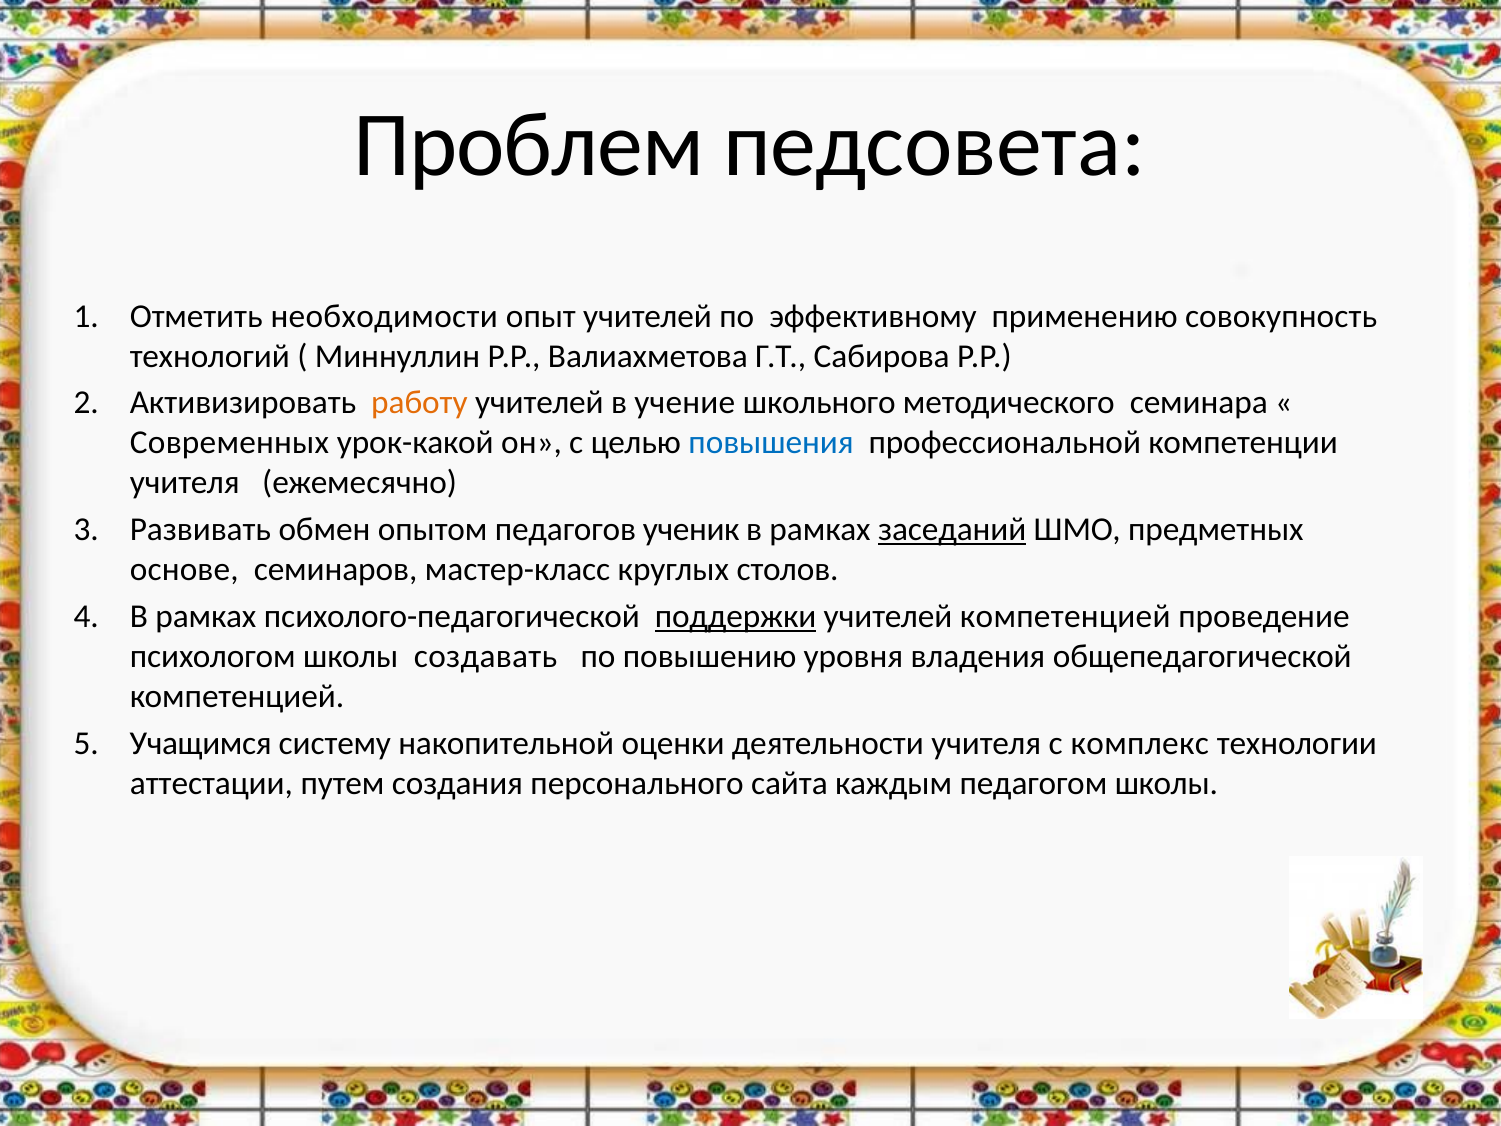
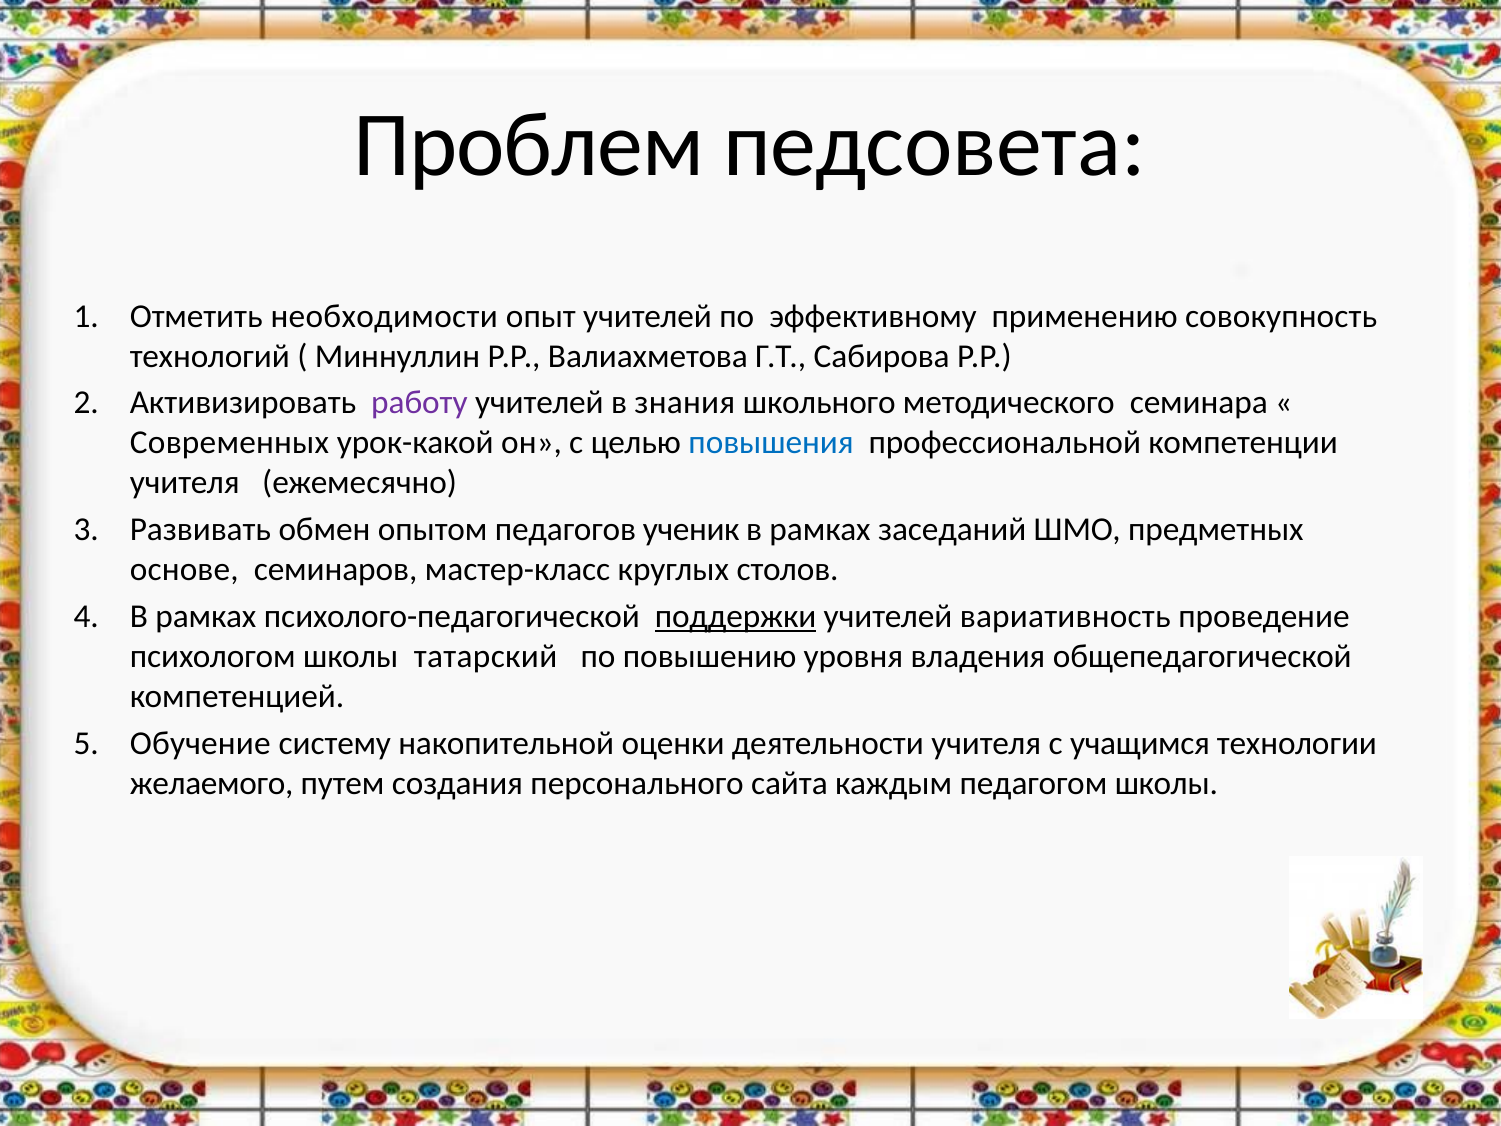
работу colour: orange -> purple (419, 403)
учение: учение -> знания (685, 403)
заседаний underline: present -> none (952, 529)
учителей компетенцией: компетенцией -> вариативность (1065, 616)
создавать: создавать -> татарский (486, 656)
Учащимся: Учащимся -> Обучение (200, 743)
комплекс: комплекс -> учащимся (1140, 743)
аттестации: аттестации -> желаемого (212, 783)
